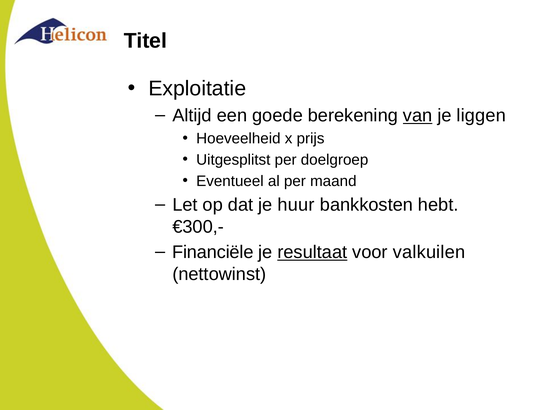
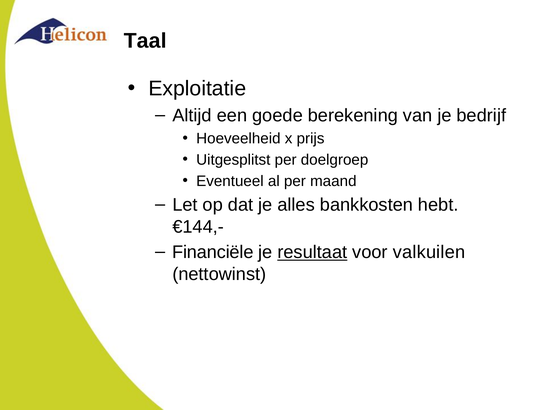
Titel: Titel -> Taal (145, 41)
van underline: present -> none (418, 116)
liggen: liggen -> bedrijf (481, 116)
huur: huur -> alles (296, 205)
€300,-: €300,- -> €144,- (198, 227)
